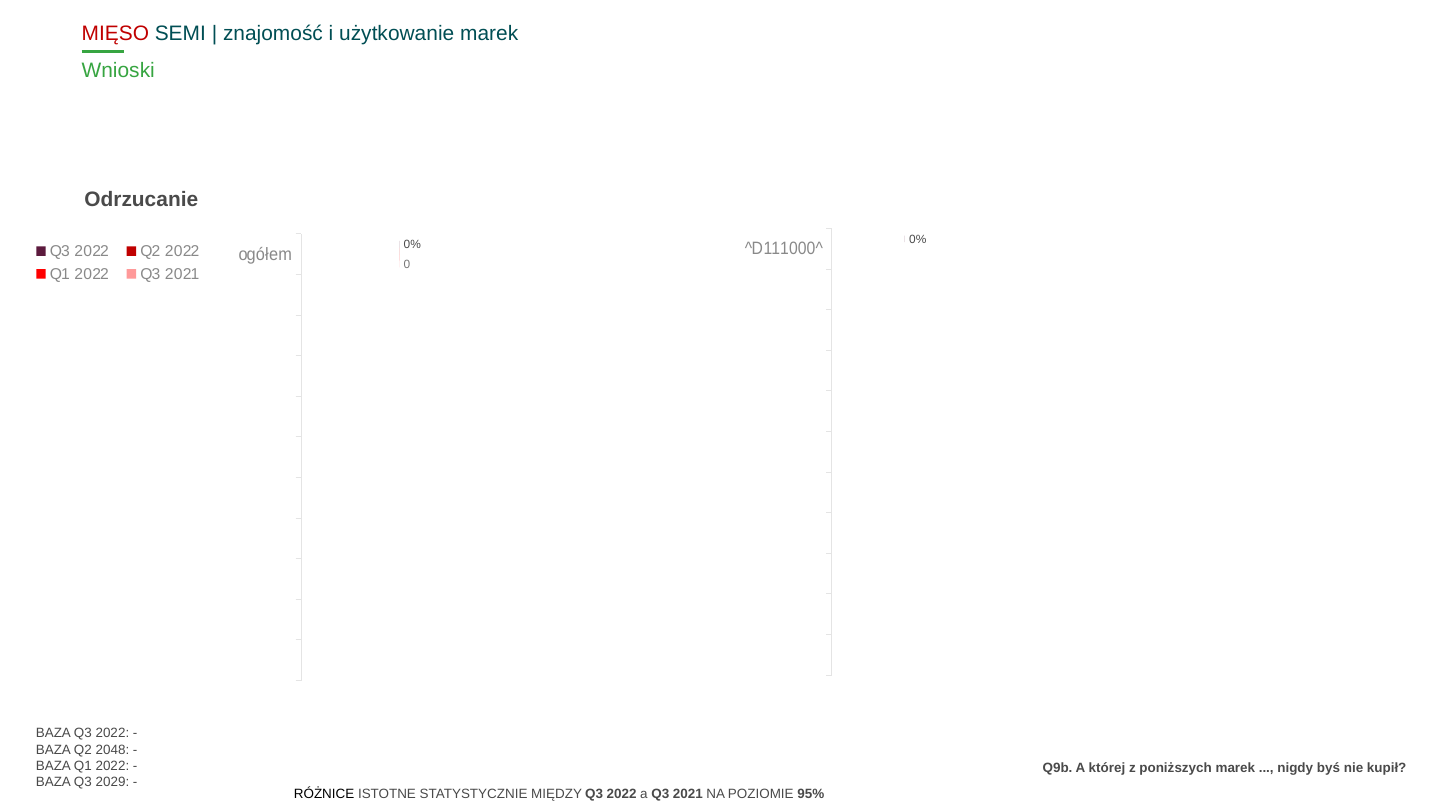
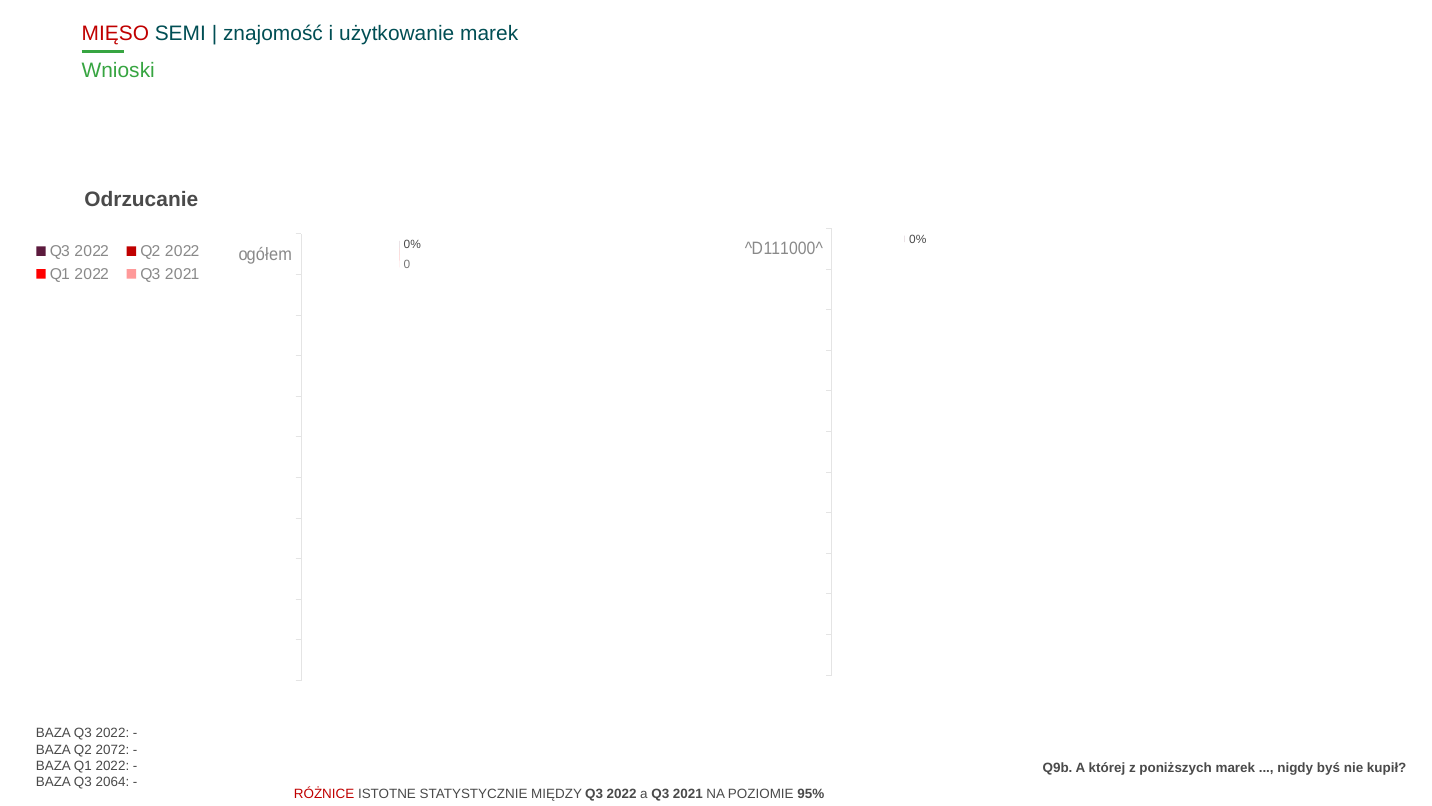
2048: 2048 -> 2072 (112, 749)
2029: 2029 -> 2064 (112, 782)
RÓŻNICE colour: black -> red (324, 794)
